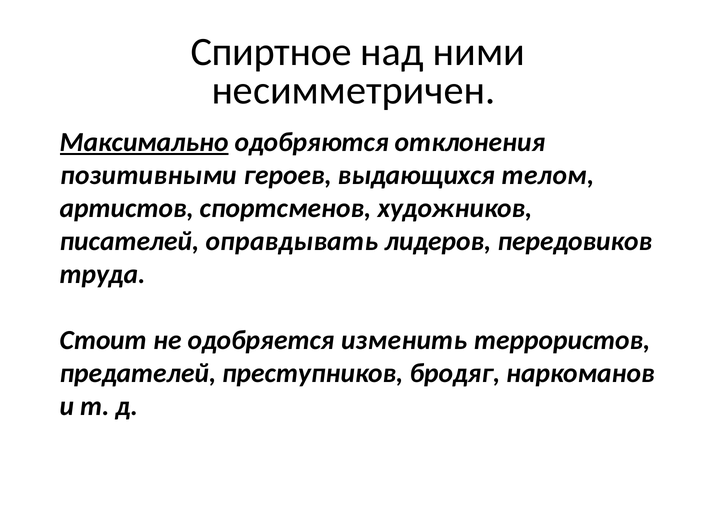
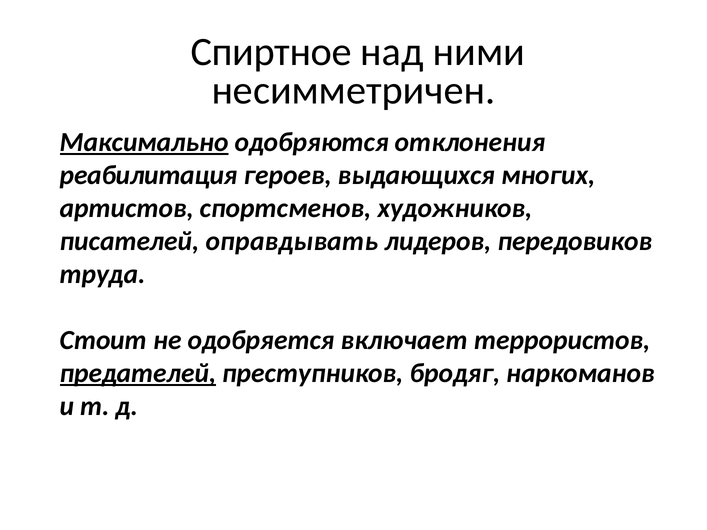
позитивными: позитивными -> реабилитация (149, 175)
телом: телом -> многих (548, 175)
изменить: изменить -> включает (404, 340)
предателей underline: none -> present (138, 373)
